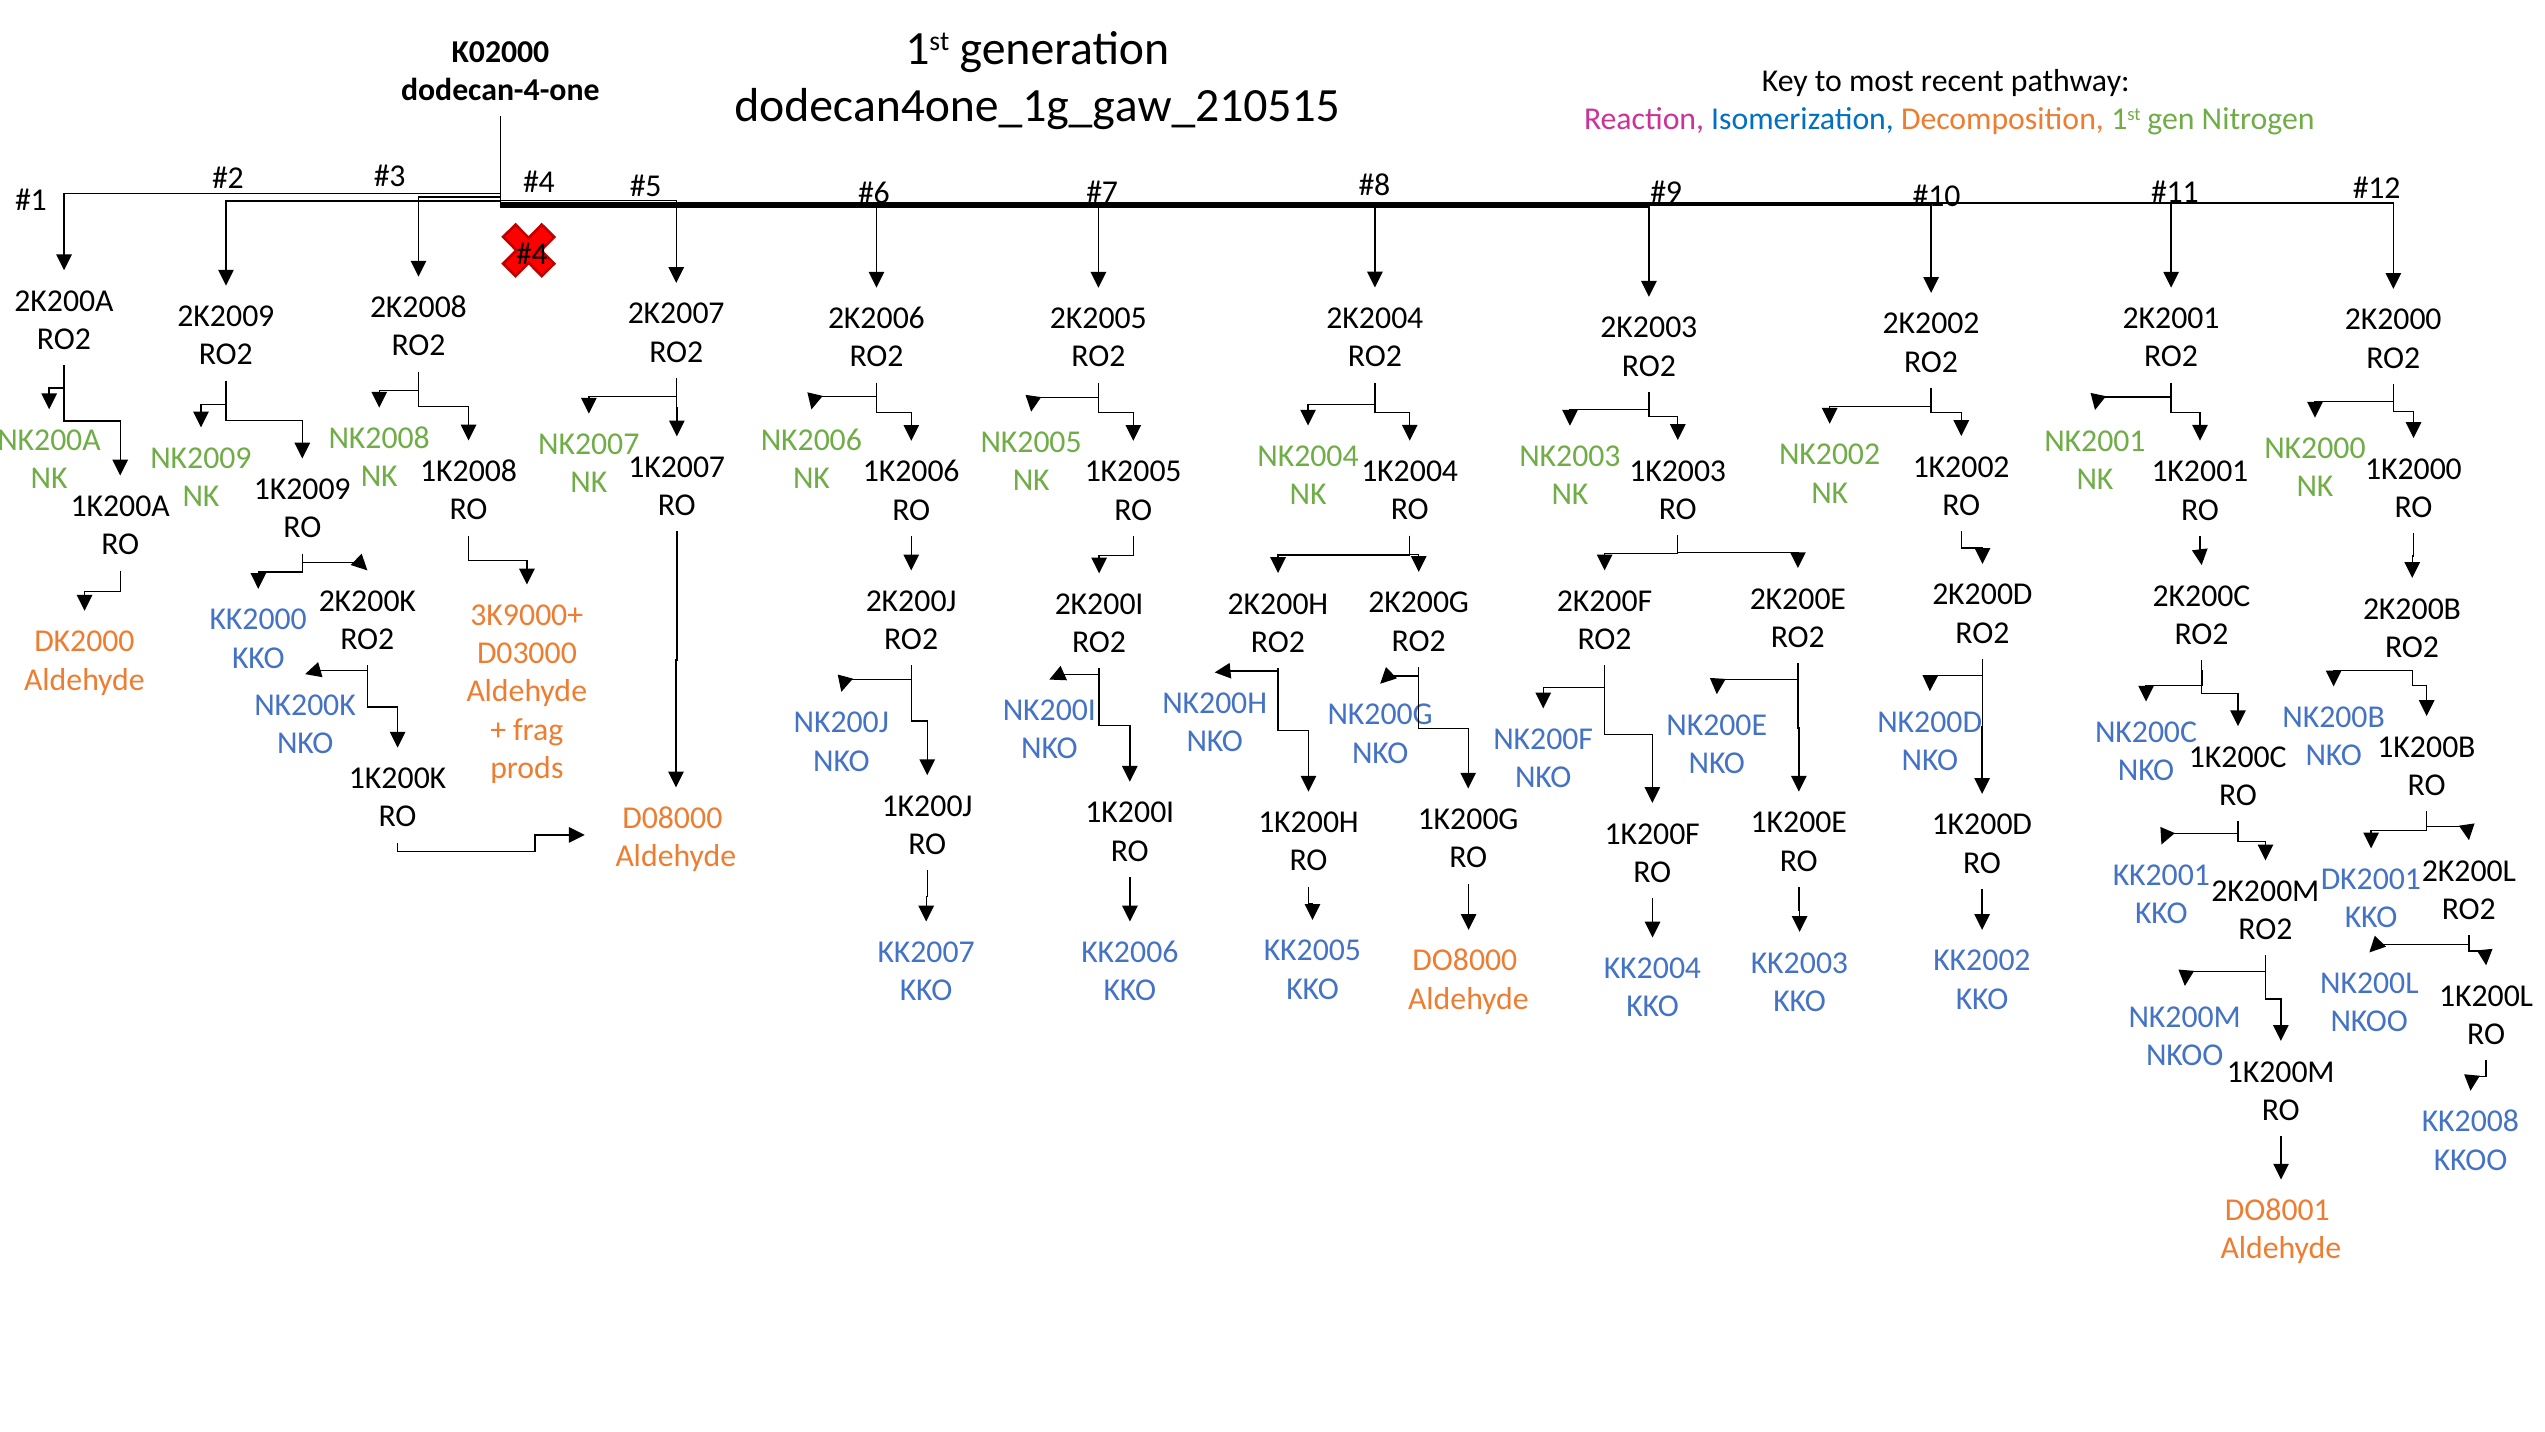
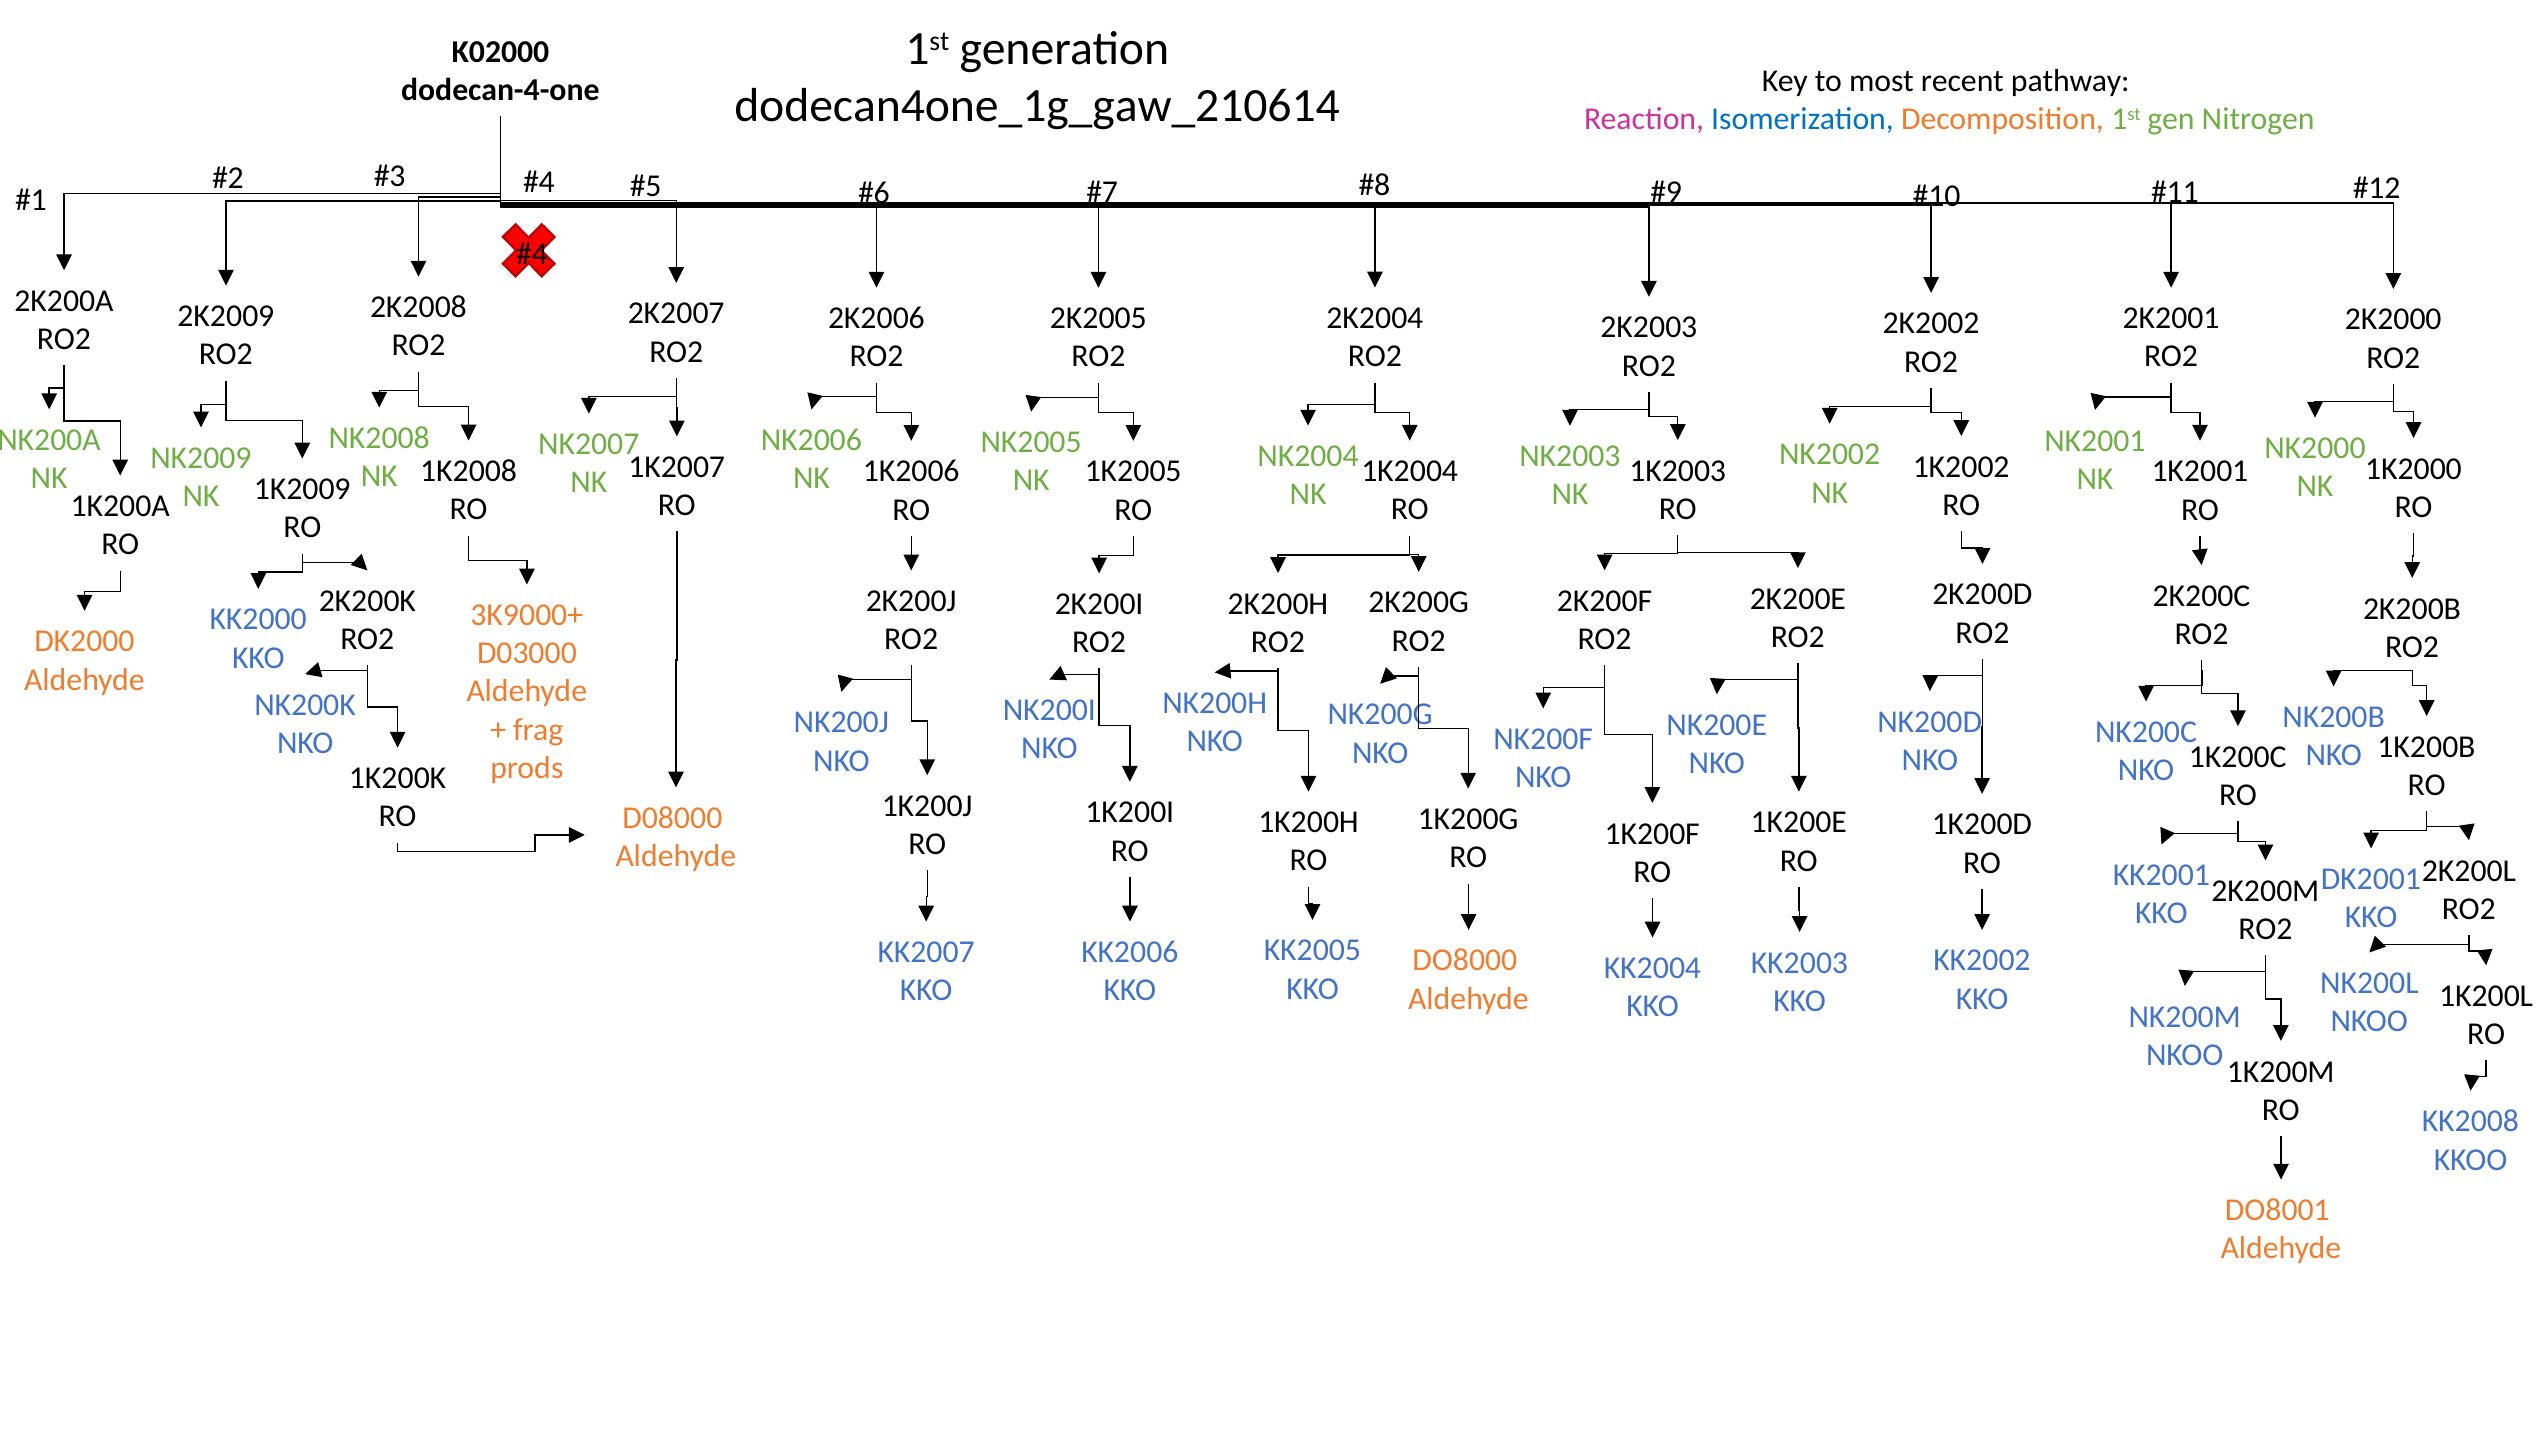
dodecan4one_1g_gaw_210515: dodecan4one_1g_gaw_210515 -> dodecan4one_1g_gaw_210614 (1037, 106)
